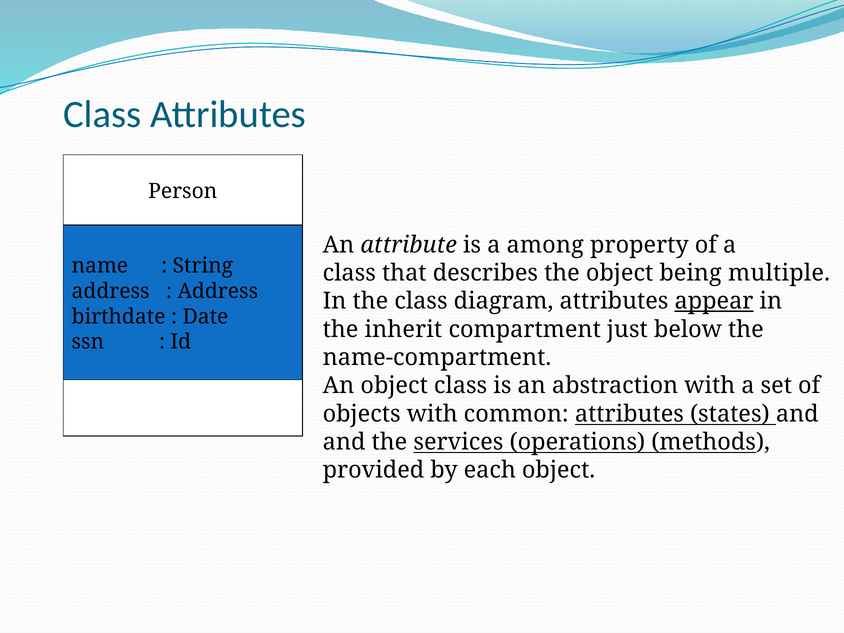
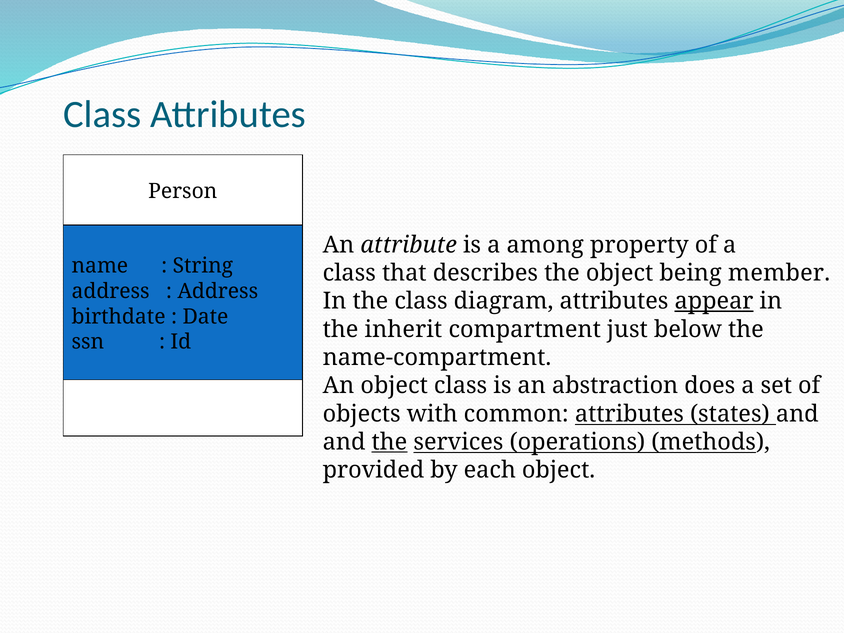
multiple: multiple -> member (779, 273)
abstraction with: with -> does (710, 386)
the underline: none -> present (389, 442)
